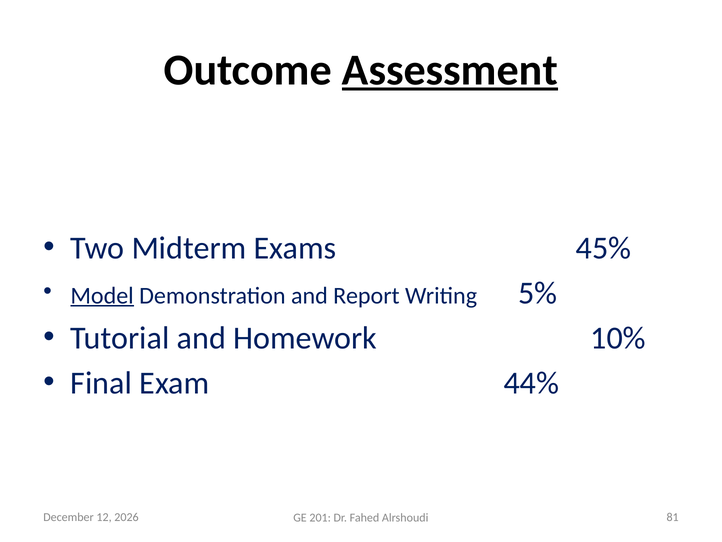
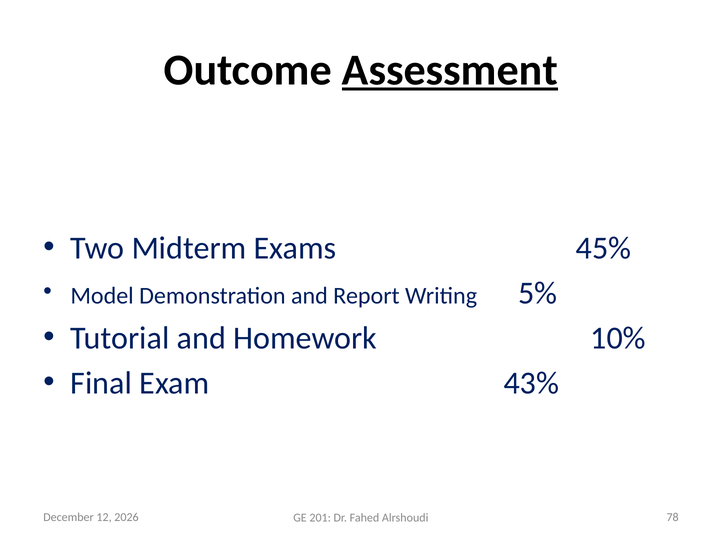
Model underline: present -> none (102, 295)
44%: 44% -> 43% (531, 383)
81: 81 -> 78 (673, 517)
